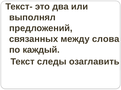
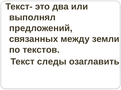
слова: слова -> земли (106, 39)
каждый: каждый -> текстов (41, 50)
